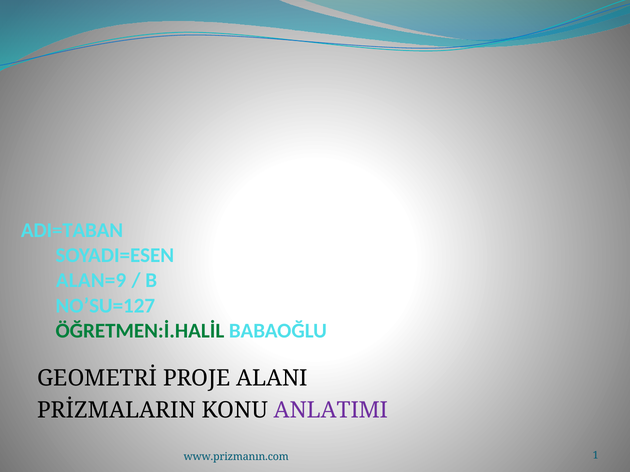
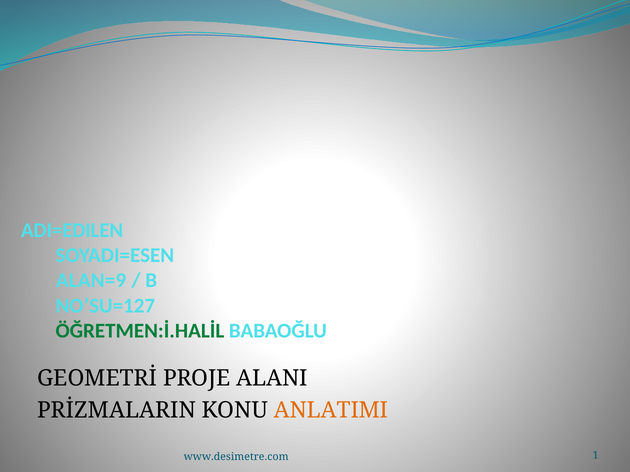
ADI=TABAN: ADI=TABAN -> ADI=EDILEN (72, 230)
ANLATIMI colour: purple -> orange (331, 410)
www.prizmanın.com: www.prizmanın.com -> www.desimetre.com (236, 458)
